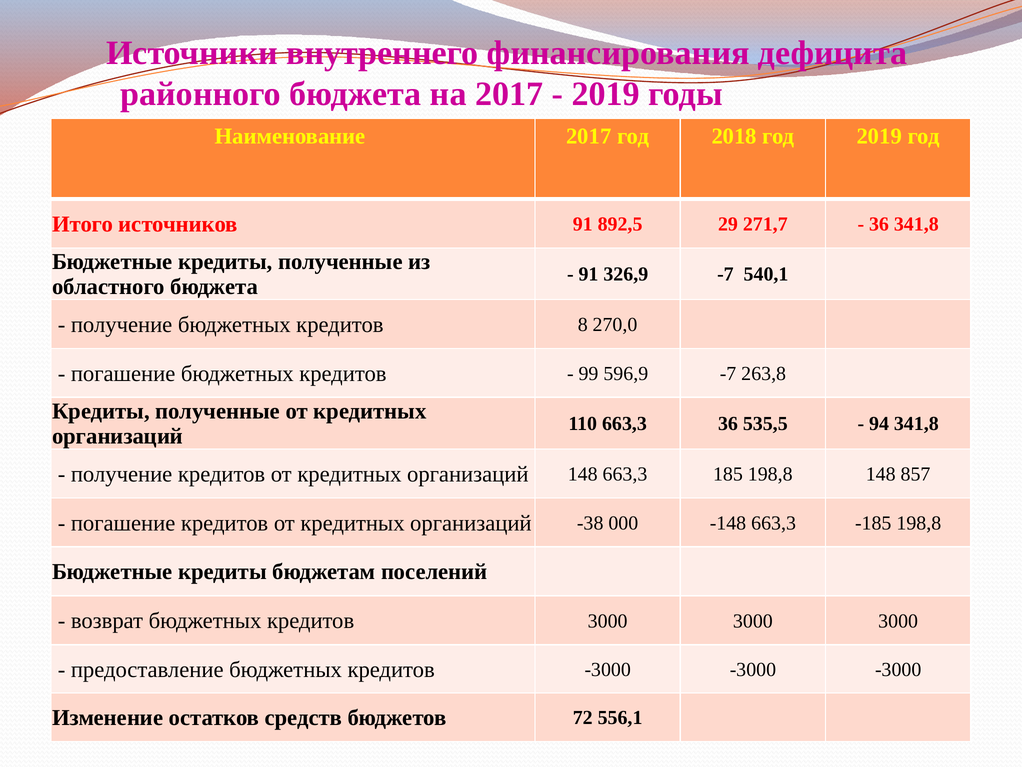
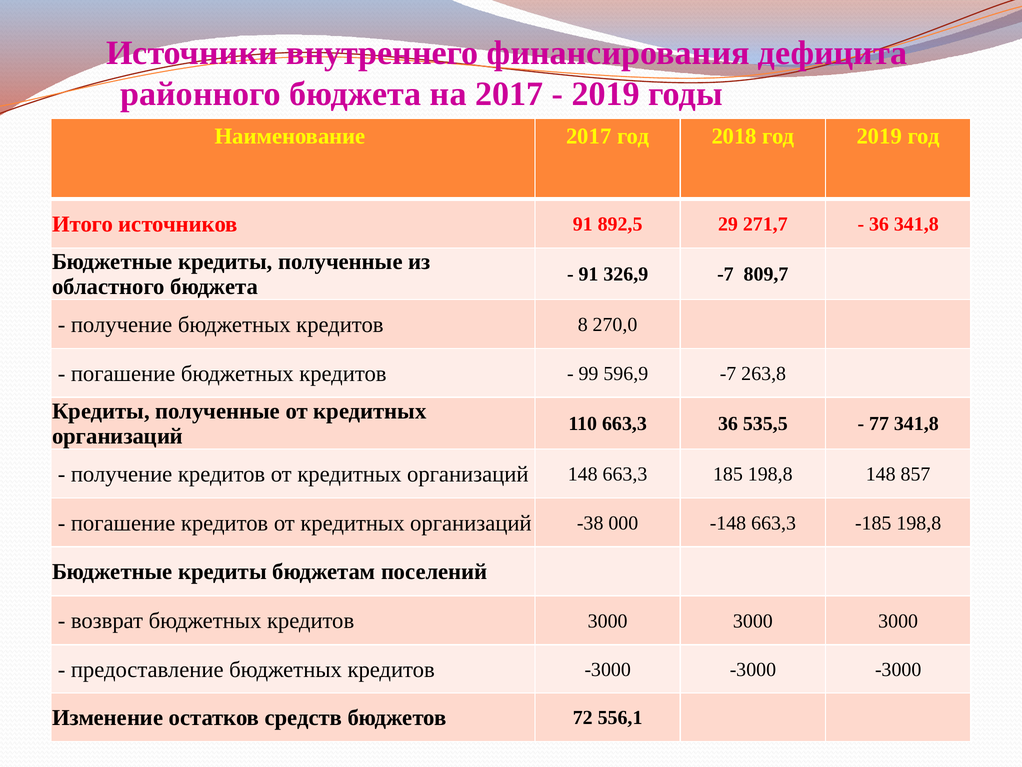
540,1: 540,1 -> 809,7 (766, 274)
94: 94 -> 77 (879, 424)
